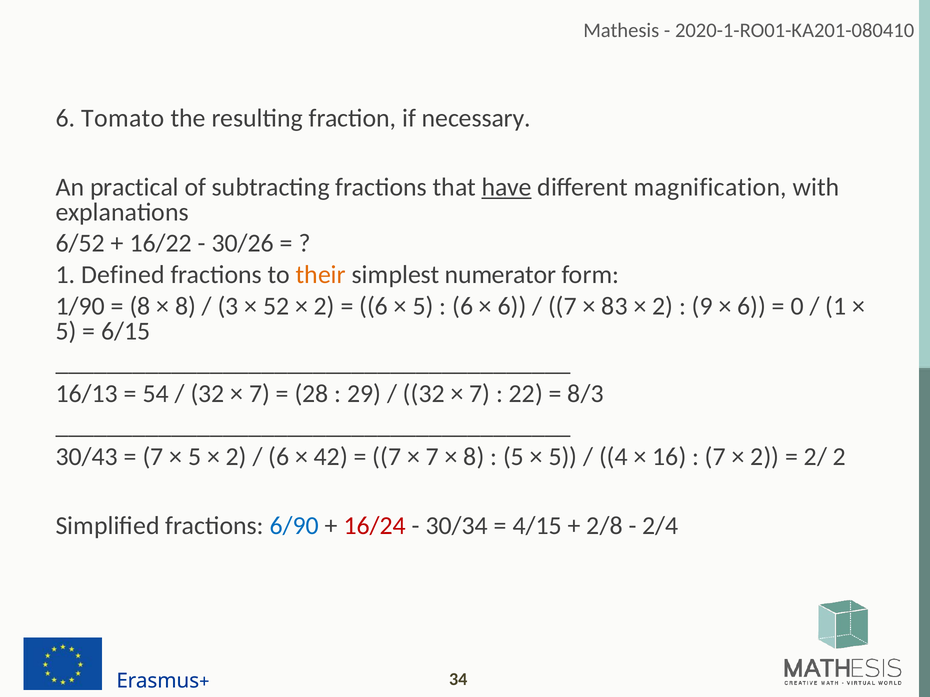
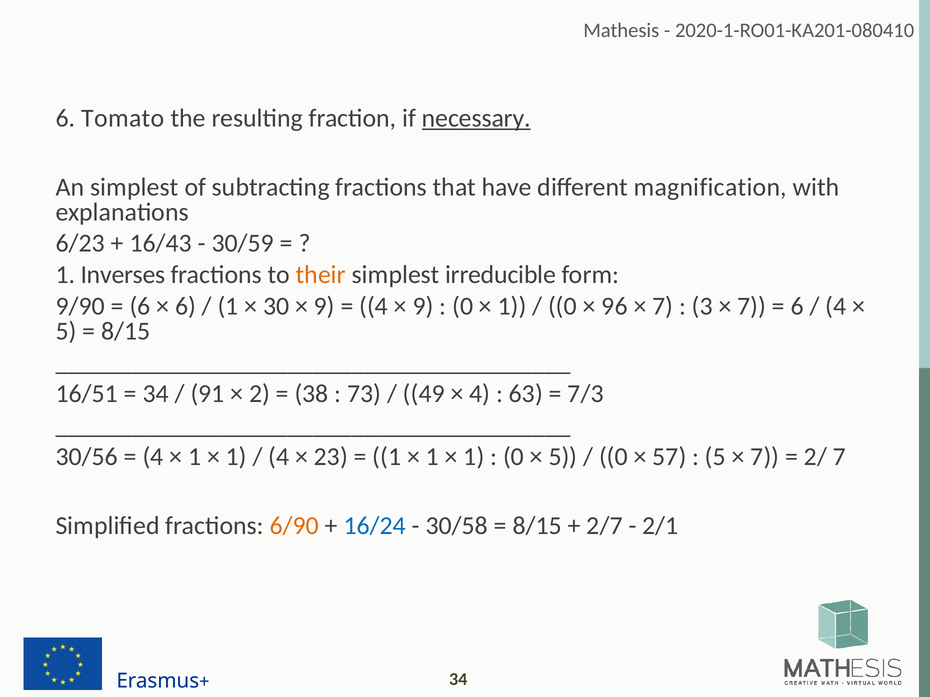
necessary underline: none -> present (476, 118)
An practical: practical -> simplest (134, 187)
have underline: present -> none (507, 187)
6/52: 6/52 -> 6/23 (80, 244)
16/22: 16/22 -> 16/43 (161, 244)
30/26: 30/26 -> 30/59 (243, 244)
Defined: Defined -> Inverses (123, 275)
numerator: numerator -> irreducible (501, 275)
1/90: 1/90 -> 9/90 (80, 306)
8: 8 -> 6 (140, 306)
8: 8 -> 6 (185, 306)
3: 3 -> 1 (228, 306)
52: 52 -> 30 (276, 306)
2: 2 -> 9 (324, 306)
6: 6 -> 4 (374, 306)
5: 5 -> 9 (423, 306)
6: 6 -> 0 (463, 306)
6: 6 -> 1 (512, 306)
7: 7 -> 0 (563, 306)
83: 83 -> 96 (615, 306)
2: 2 -> 7 (663, 306)
9: 9 -> 3 (702, 306)
6: 6 -> 7 (752, 306)
0: 0 -> 6 (797, 306)
1: 1 -> 4 (836, 306)
6/15: 6/15 -> 8/15 (126, 331)
16/13: 16/13 -> 16/51 (87, 394)
54: 54 -> 34 (156, 394)
32: 32 -> 91 (208, 394)
7: 7 -> 2 (259, 394)
28: 28 -> 38 (312, 394)
29: 29 -> 73 (364, 394)
32: 32 -> 49 (424, 394)
7: 7 -> 4 (480, 394)
22: 22 -> 63 (526, 394)
8/3: 8/3 -> 7/3 (586, 394)
30/43: 30/43 -> 30/56 (87, 457)
7: 7 -> 4 (153, 457)
5: 5 -> 1 (195, 457)
2: 2 -> 1 (236, 457)
6: 6 -> 4 (279, 457)
42: 42 -> 23 (331, 457)
7: 7 -> 1 (387, 457)
7: 7 -> 1 (432, 457)
8: 8 -> 1 (474, 457)
5: 5 -> 0 (513, 457)
4: 4 -> 0 (613, 457)
16: 16 -> 57 (669, 457)
7: 7 -> 5 (715, 457)
2: 2 -> 7 (765, 457)
2/ 2: 2 -> 7 (839, 457)
6/90 colour: blue -> orange (294, 526)
16/24 colour: red -> blue (375, 526)
30/34: 30/34 -> 30/58 (457, 526)
4/15: 4/15 -> 8/15 (537, 526)
2/8: 2/8 -> 2/7 (605, 526)
2/4: 2/4 -> 2/1 (660, 526)
